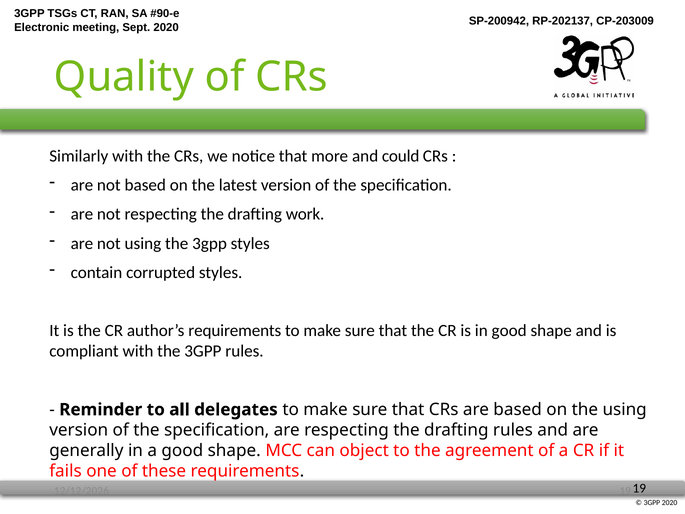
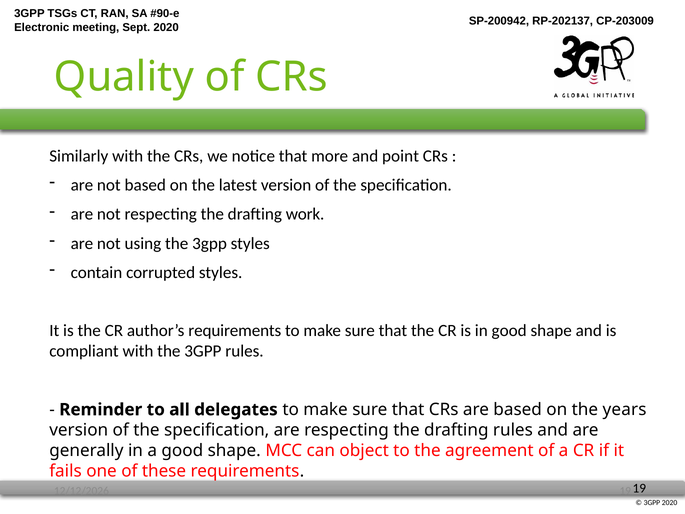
could: could -> point (401, 156)
the using: using -> years (625, 409)
